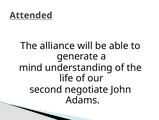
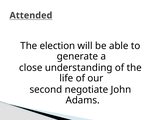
alliance: alliance -> election (57, 45)
mind: mind -> close (31, 67)
